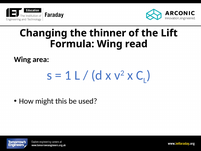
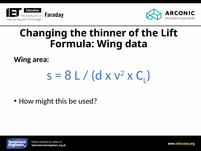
read: read -> data (136, 44)
1: 1 -> 8 (68, 75)
